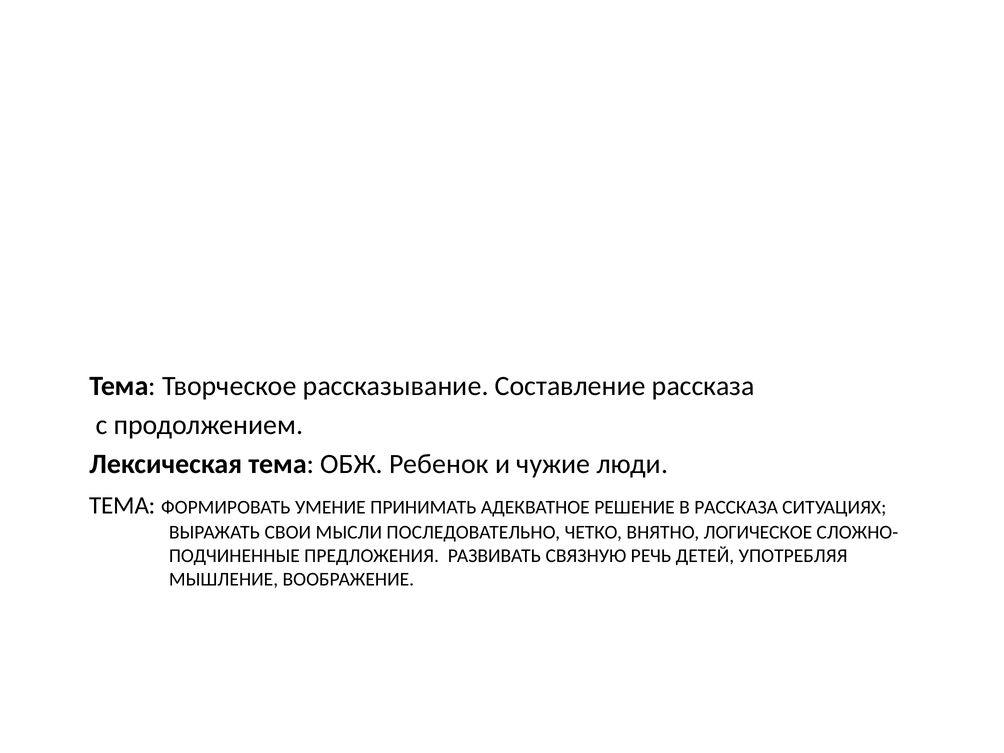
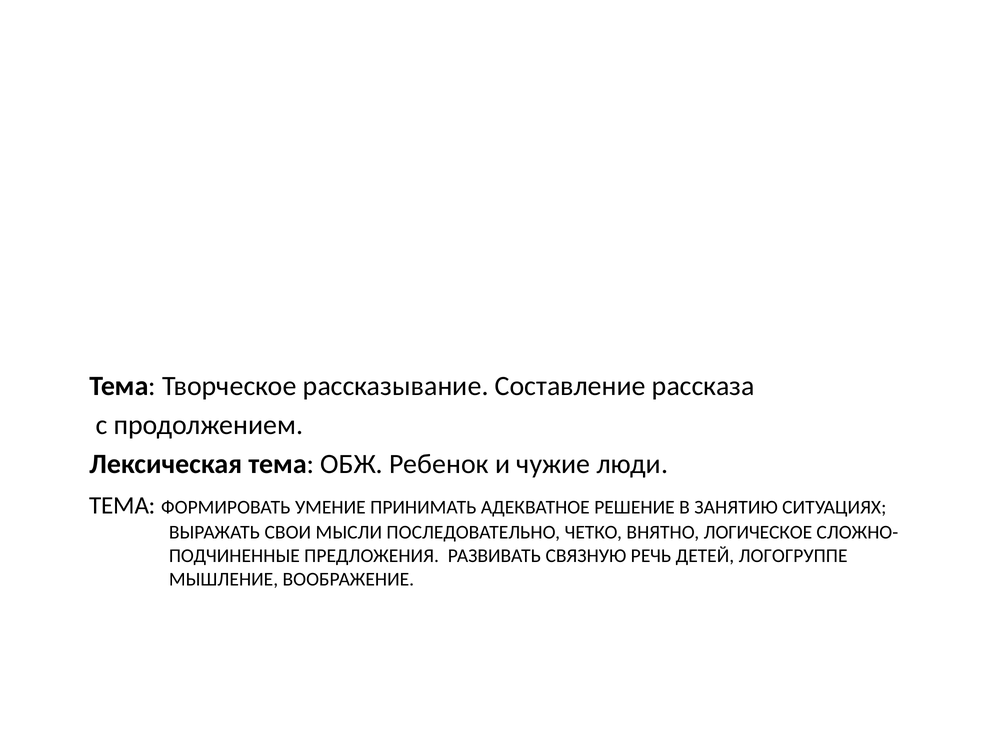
В РАССКАЗА: РАССКАЗА -> ЗАНЯТИЮ (736, 508)
УПОТРЕБЛЯЯ: УПОТРЕБЛЯЯ -> ЛОГОГРУППЕ (793, 556)
